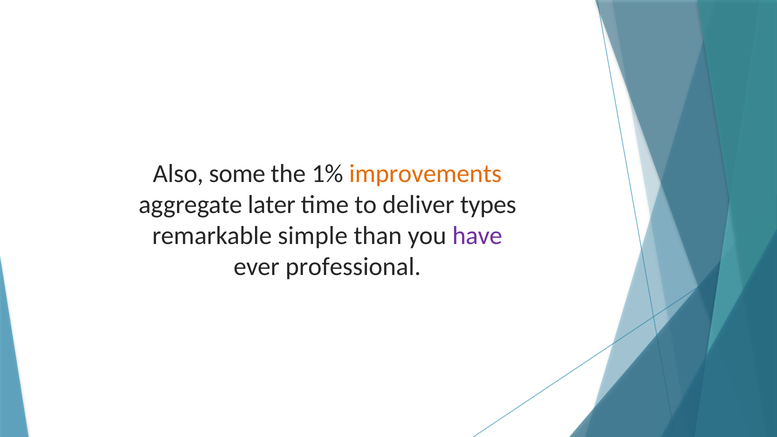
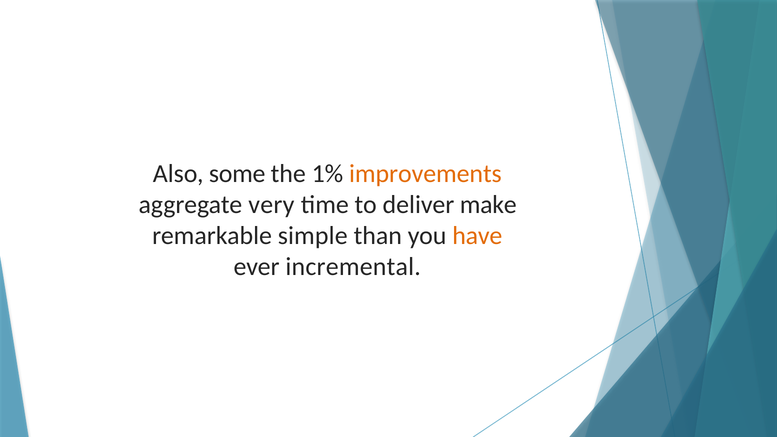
later: later -> very (271, 205)
types: types -> make (488, 205)
have colour: purple -> orange (477, 236)
professional: professional -> incremental (353, 267)
